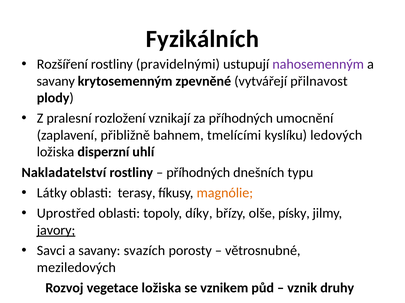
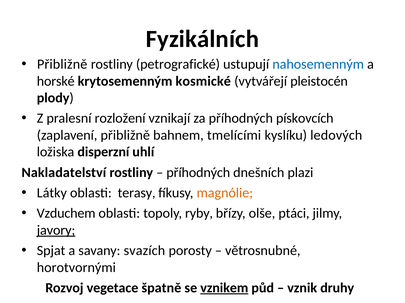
Rozšíření: Rozšíření -> Přibližně (62, 64)
pravidelnými: pravidelnými -> petrografické (178, 64)
nahosemenným colour: purple -> blue (318, 64)
savany: savany -> horské (56, 81)
zpevněné: zpevněné -> kosmické (203, 81)
přilnavost: přilnavost -> pleistocén (319, 81)
umocnění: umocnění -> pískovcích (305, 119)
typu: typu -> plazi (300, 173)
Uprostřed: Uprostřed -> Vzduchem (66, 214)
díky: díky -> ryby (199, 214)
písky: písky -> ptáci (294, 214)
Savci: Savci -> Spjat (51, 251)
meziledových: meziledových -> horotvornými (76, 268)
vegetace ložiska: ložiska -> špatně (161, 289)
vznikem underline: none -> present (224, 289)
